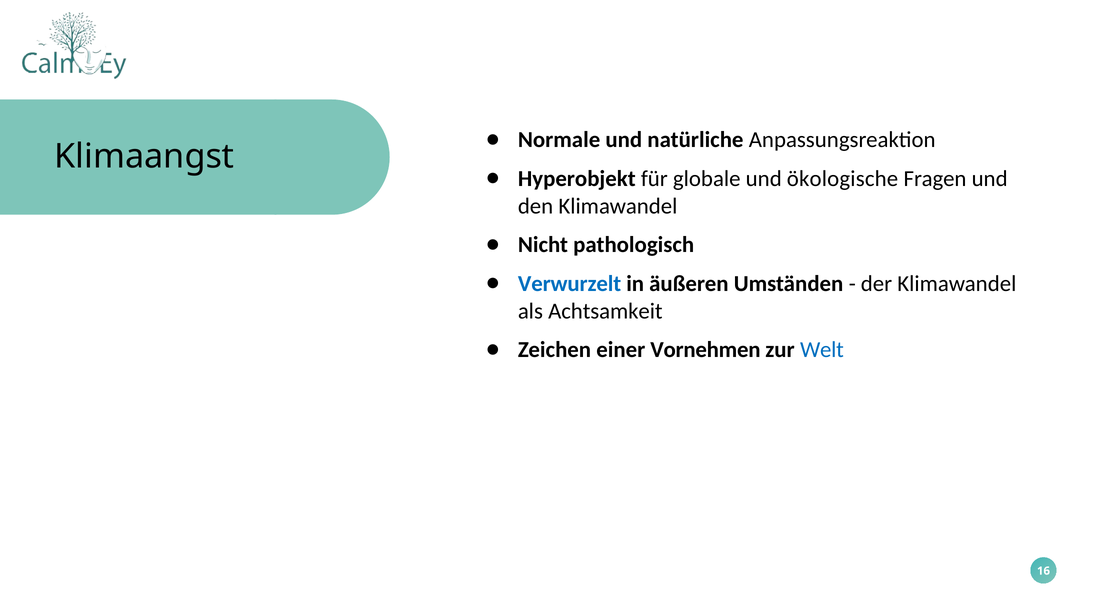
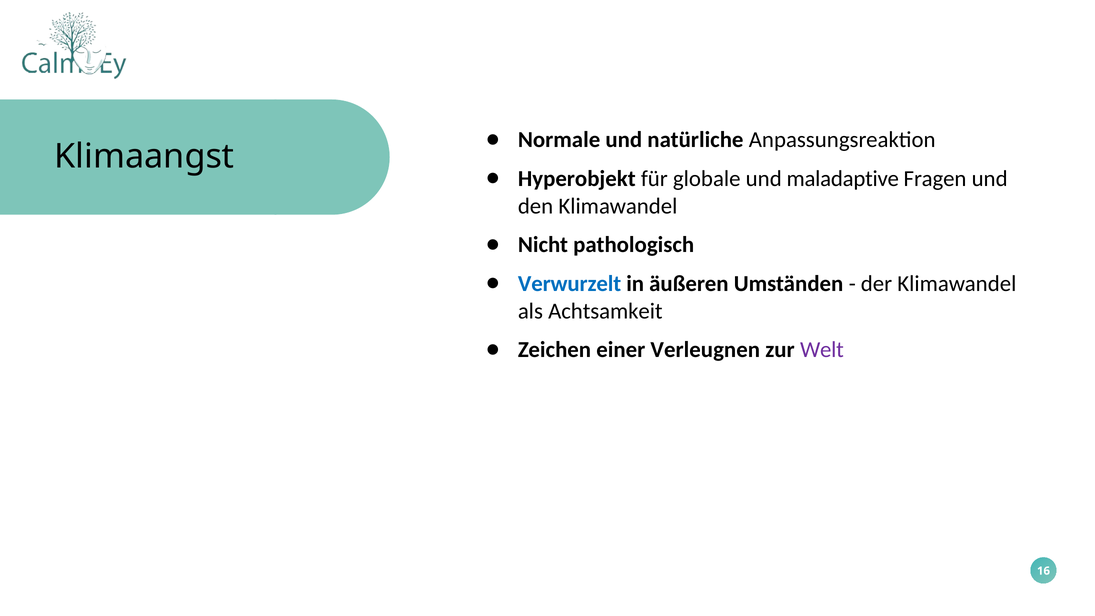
ökologische: ökologische -> maladaptive (843, 179)
Vornehmen: Vornehmen -> Verleugnen (705, 350)
Welt colour: blue -> purple (822, 350)
